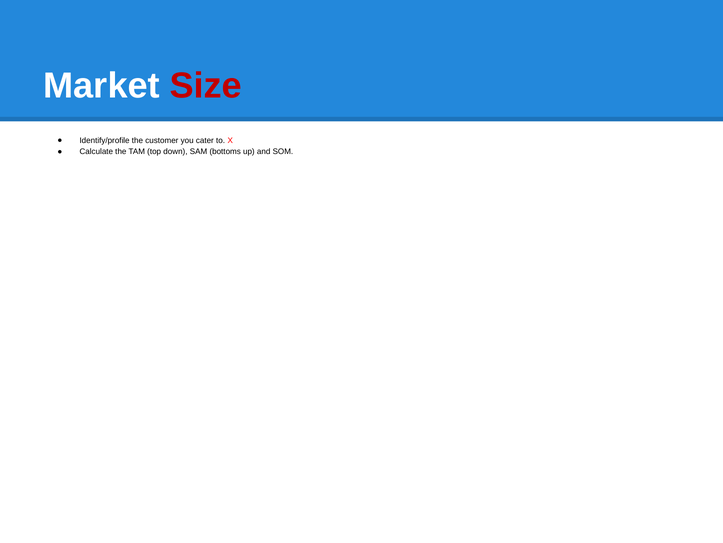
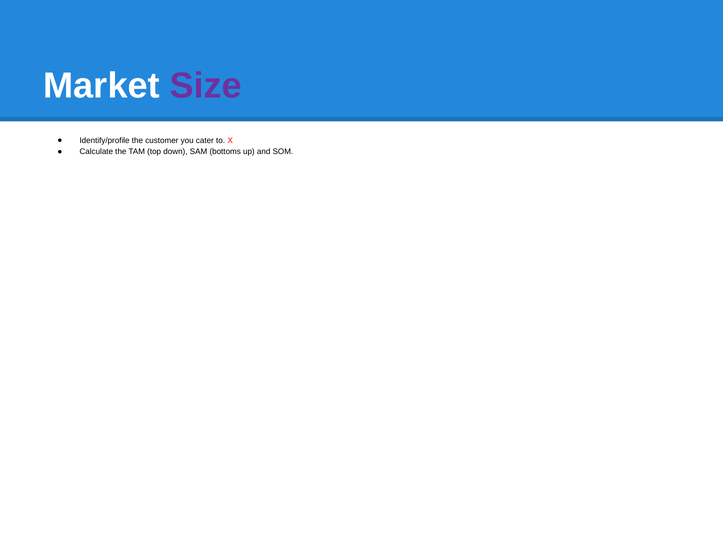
Size colour: red -> purple (206, 86)
